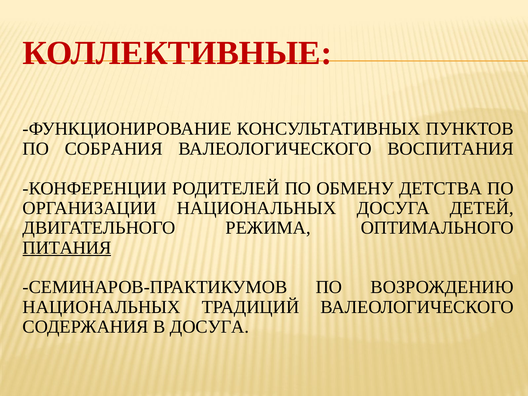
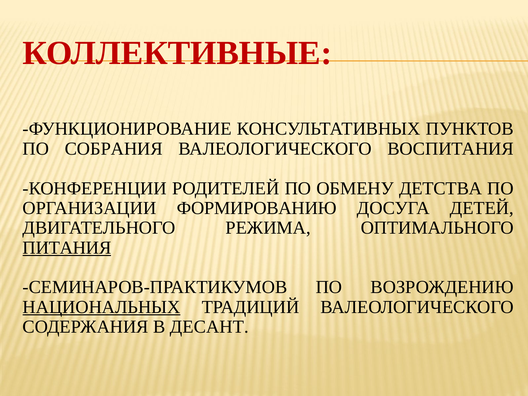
ОРГАНИЗАЦИИ НАЦИОНАЛЬНЫХ: НАЦИОНАЛЬНЫХ -> ФОРМИРОВАНИЮ (257, 208)
НАЦИОНАЛЬНЫХ underline: none -> present (102, 307)
В ДОСУГА: ДОСУГА -> ДЕСАНТ (209, 327)
